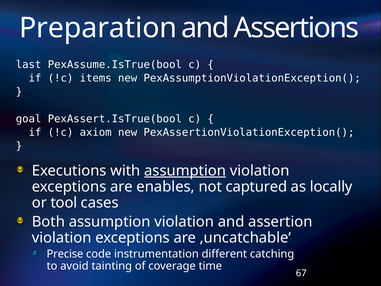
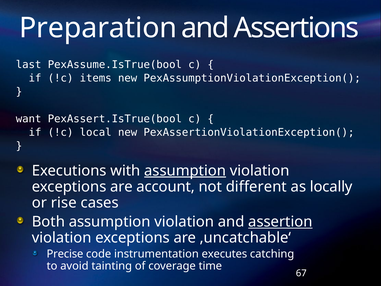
goal: goal -> want (29, 119)
axiom: axiom -> local (96, 132)
enables: enables -> account (166, 187)
captured: captured -> different (256, 187)
tool: tool -> rise (64, 203)
assertion underline: none -> present (280, 222)
different: different -> executes (224, 254)
